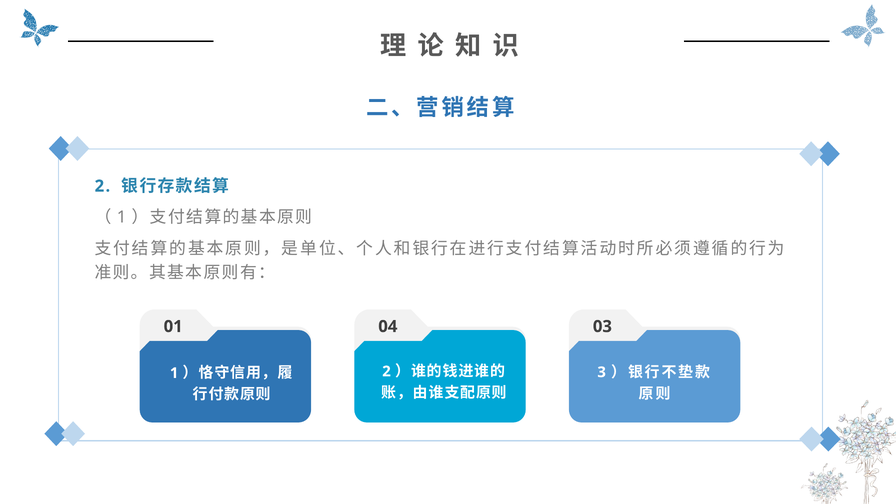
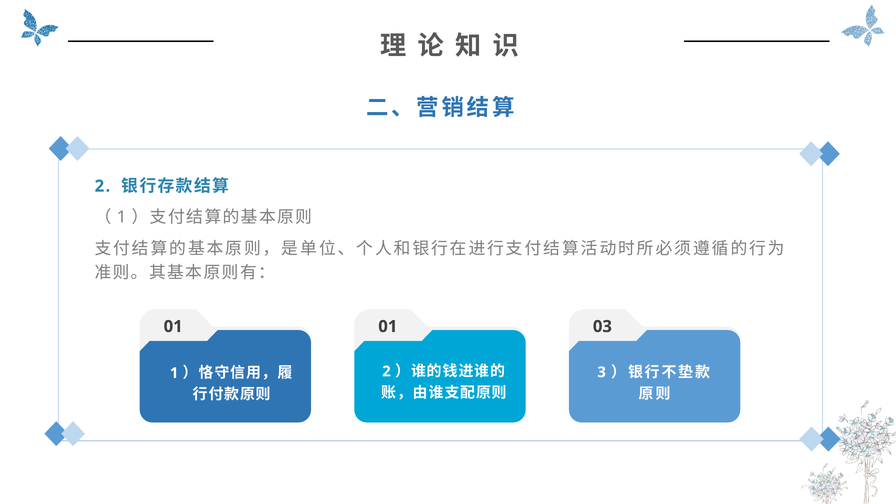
01 04: 04 -> 01 (388, 327)
